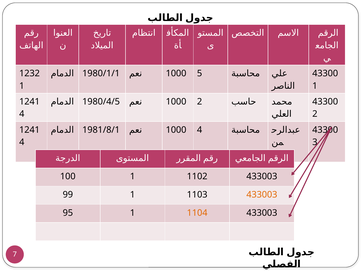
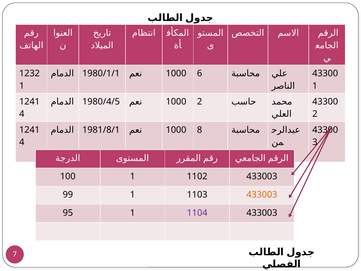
5: 5 -> 6 (200, 73)
1000 4: 4 -> 8 (200, 130)
1104 colour: orange -> purple (197, 213)
